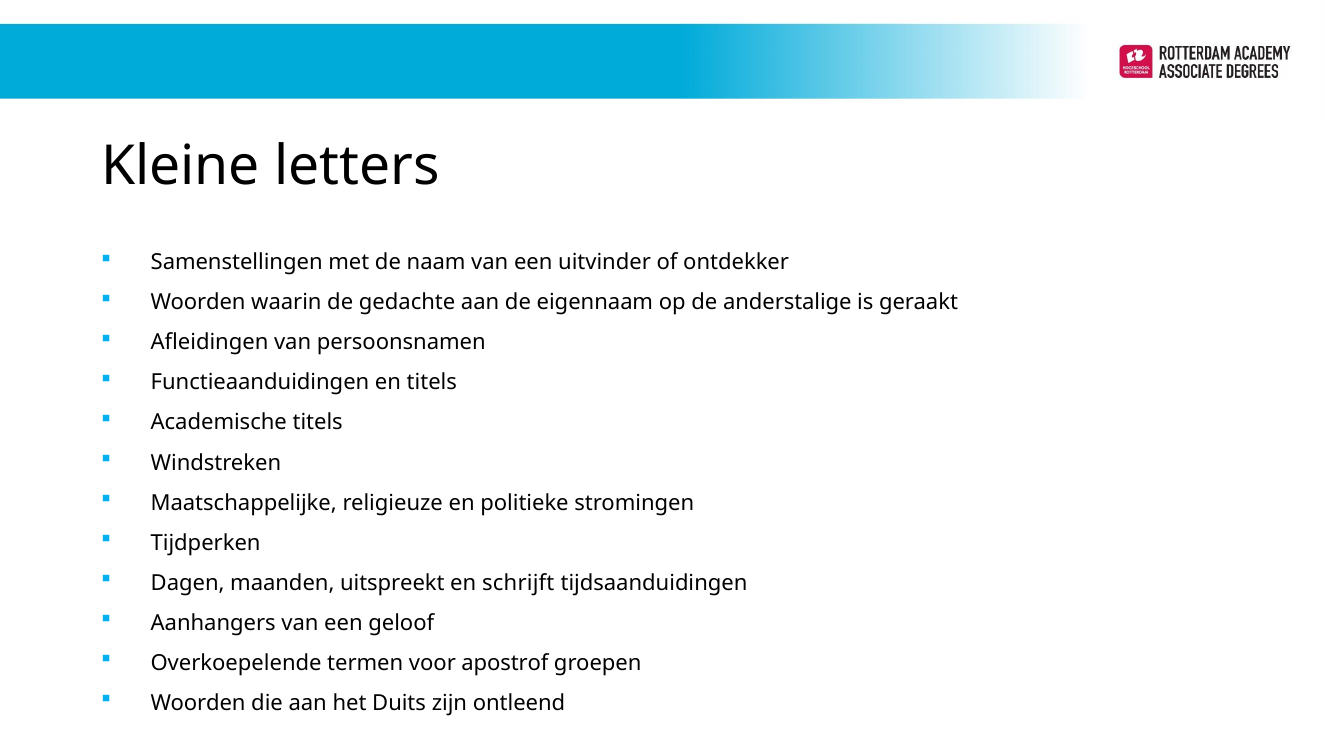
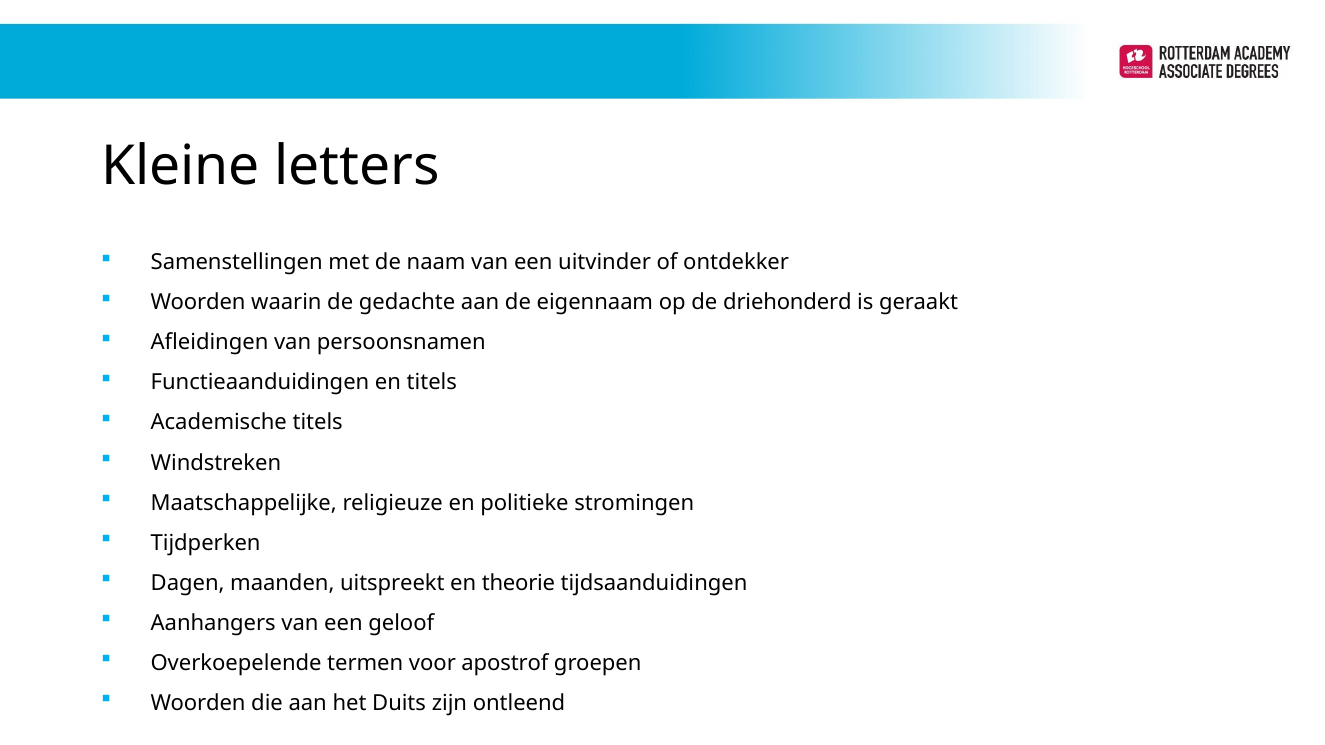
anderstalige: anderstalige -> driehonderd (787, 303)
schrijft: schrijft -> theorie (518, 583)
